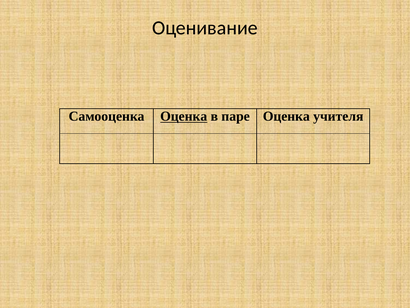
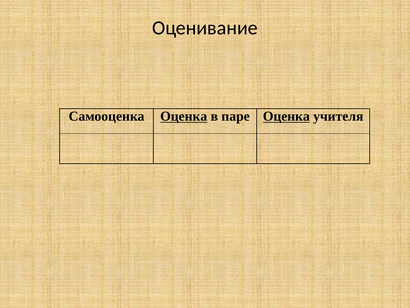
Оценка underline: none -> present (286, 116)
